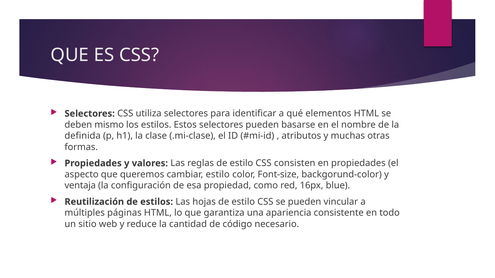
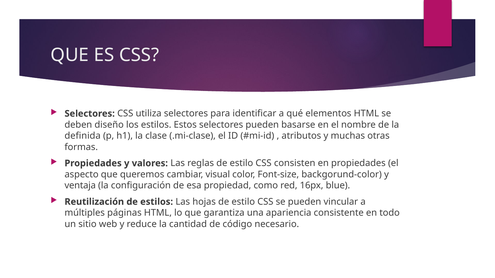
mismo: mismo -> diseño (109, 125)
cambiar estilo: estilo -> visual (218, 175)
